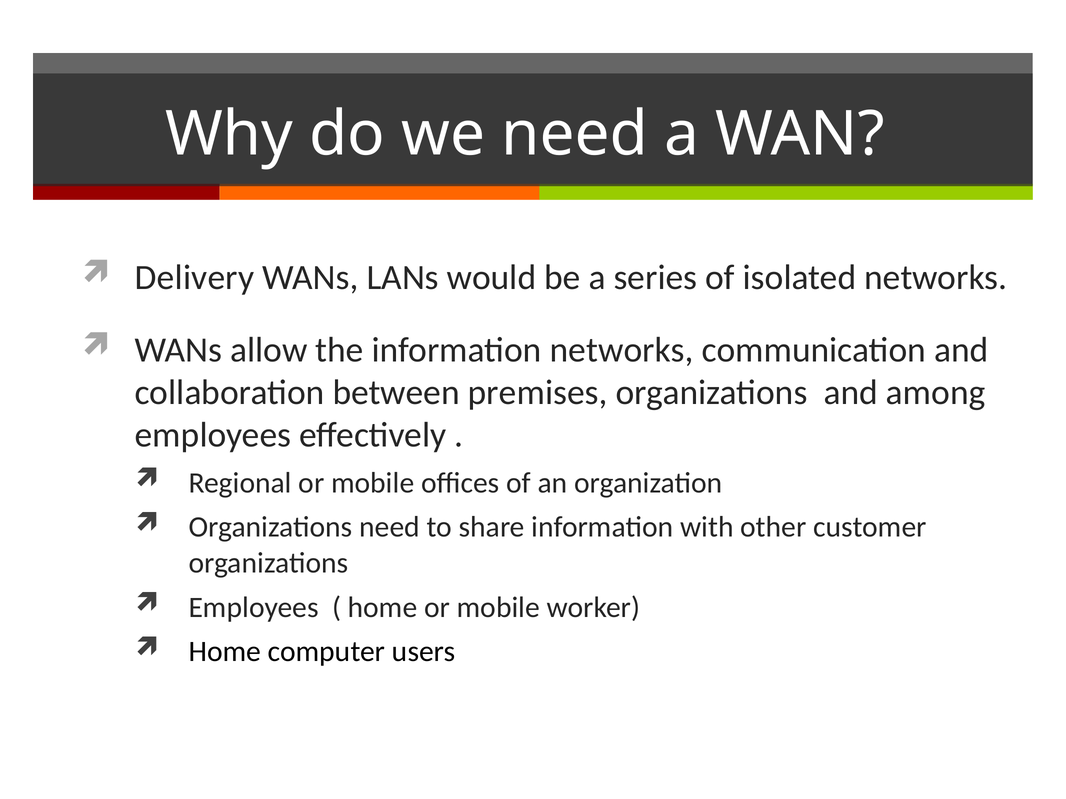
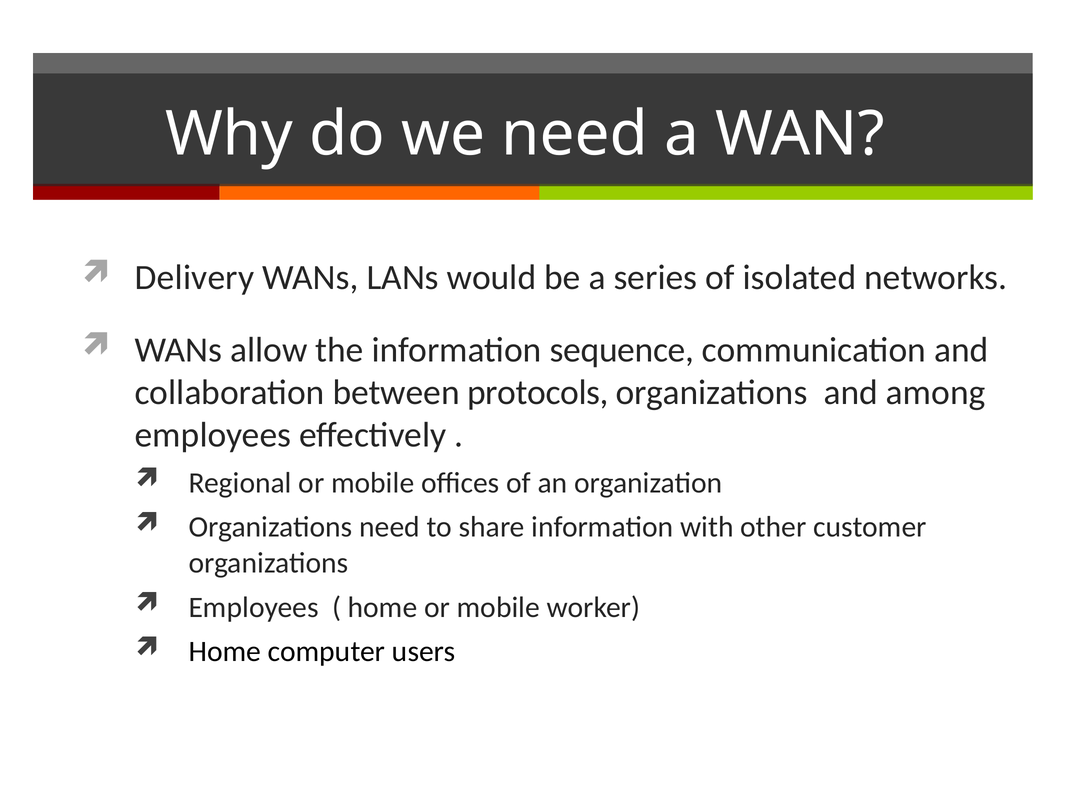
information networks: networks -> sequence (622, 350)
premises: premises -> protocols (538, 393)
